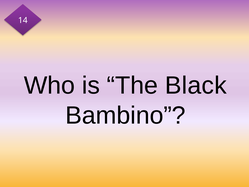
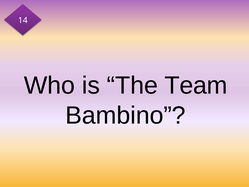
Black: Black -> Team (196, 85)
